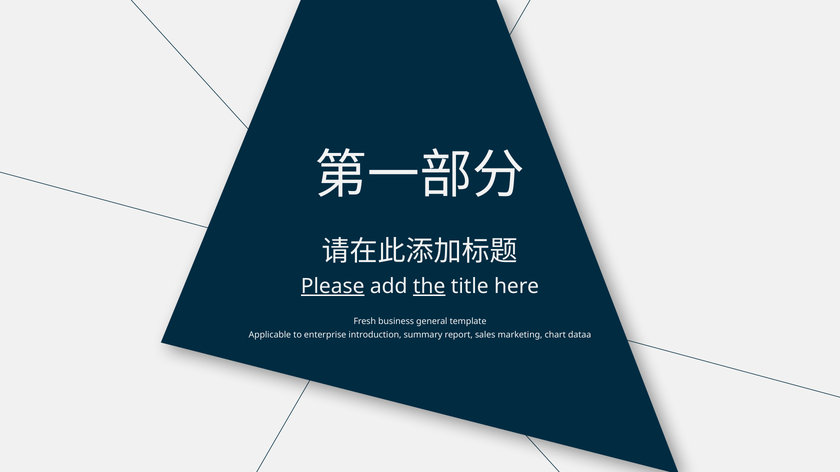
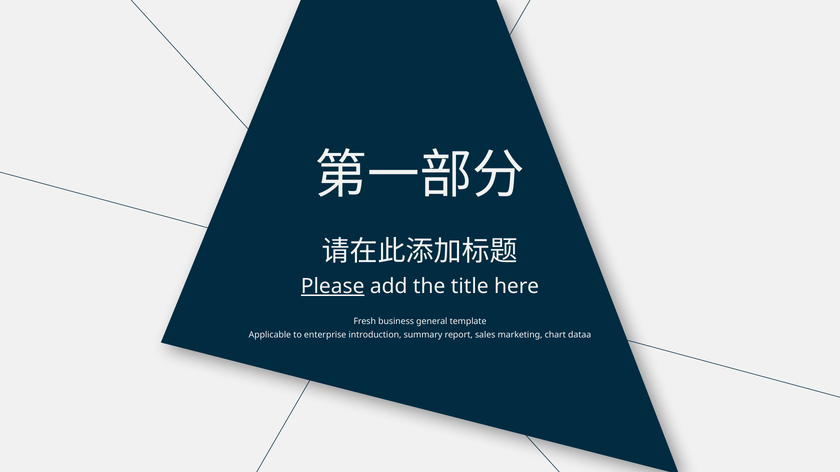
the underline: present -> none (429, 287)
